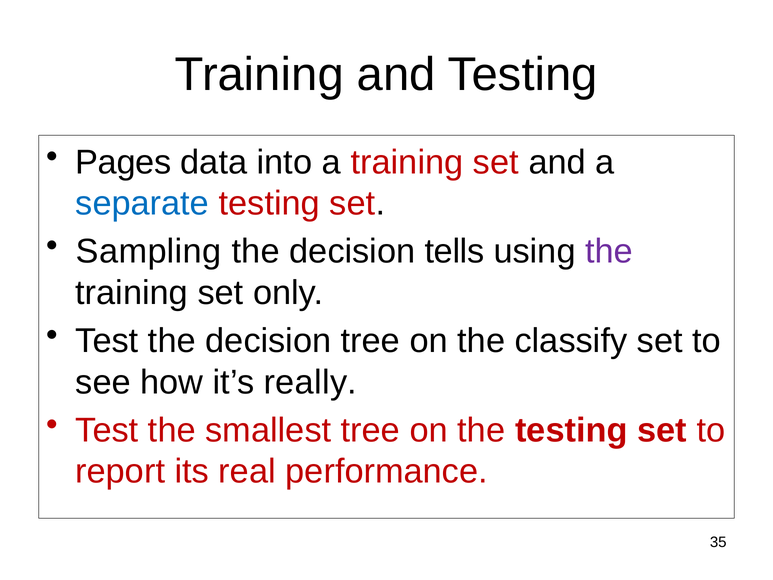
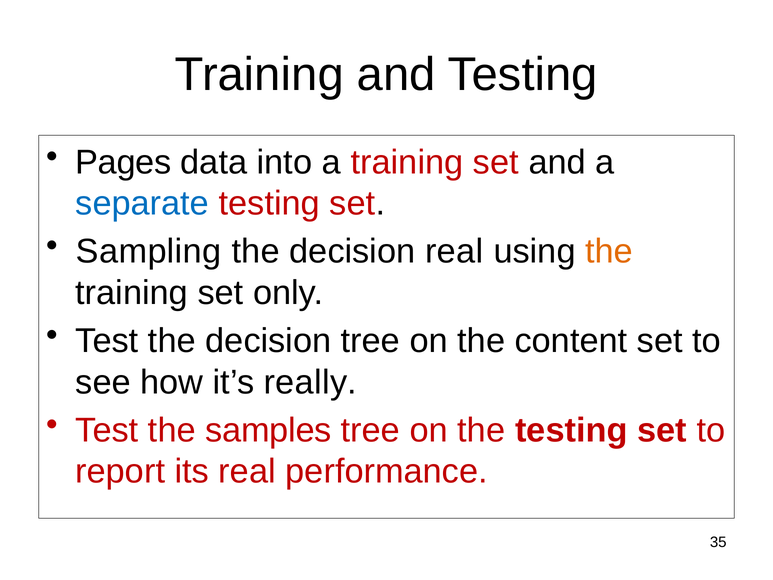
decision tells: tells -> real (454, 252)
the colour: purple -> orange (609, 252)
classify: classify -> content (571, 341)
smallest: smallest -> samples (268, 430)
